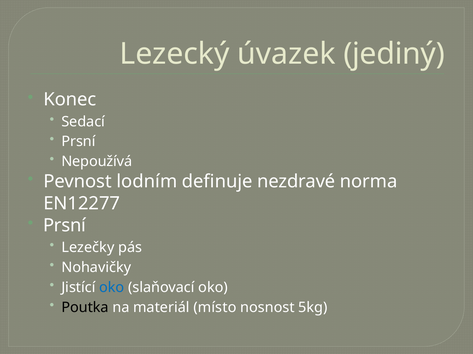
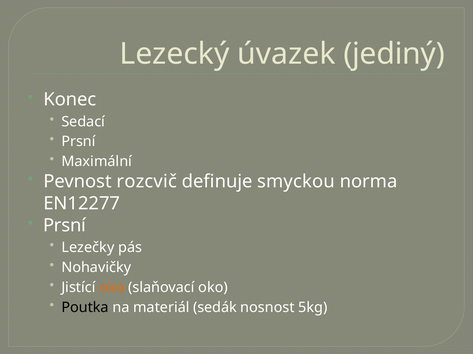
Nepoužívá: Nepoužívá -> Maximální (97, 162)
lodním: lodním -> rozcvič (147, 182)
nezdravé: nezdravé -> smyckou (296, 182)
oko colour: blue -> orange (112, 288)
místo: místo -> sedák (215, 308)
